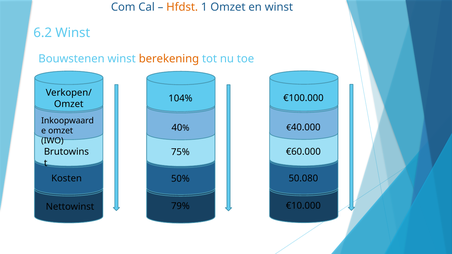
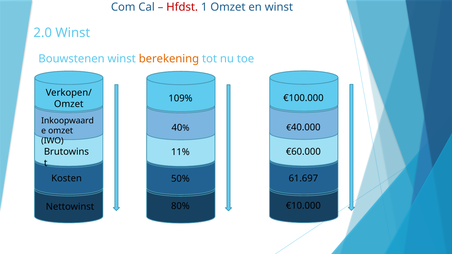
Hfdst colour: orange -> red (182, 7)
6.2: 6.2 -> 2.0 (43, 33)
104%: 104% -> 109% (180, 99)
75%: 75% -> 11% (180, 152)
50.080: 50.080 -> 61.697 (303, 179)
79%: 79% -> 80% (180, 206)
